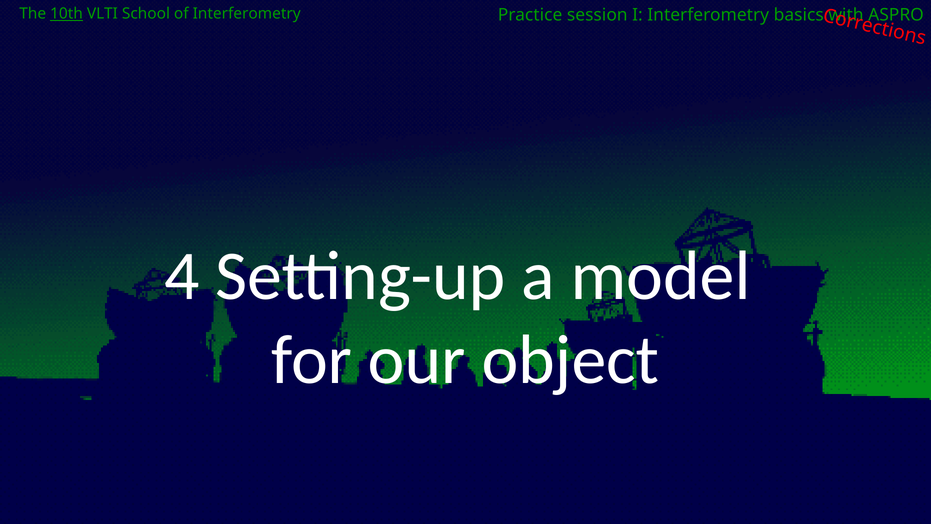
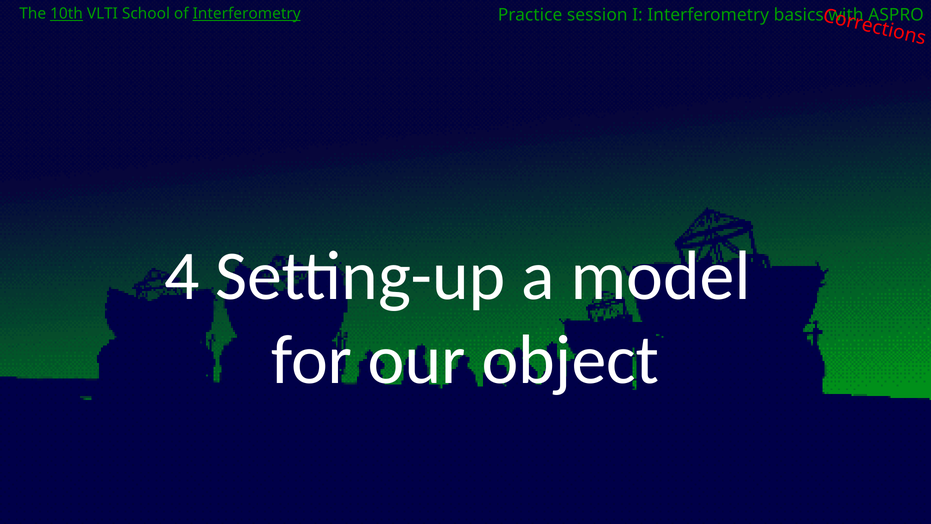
Interferometry underline: none -> present (247, 14)
